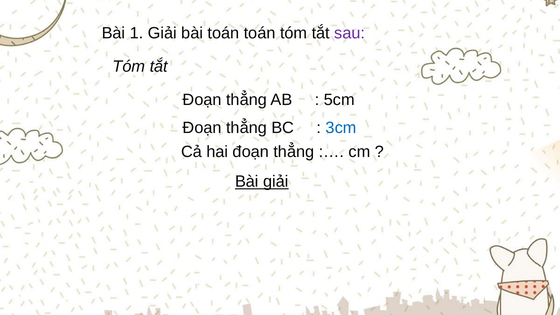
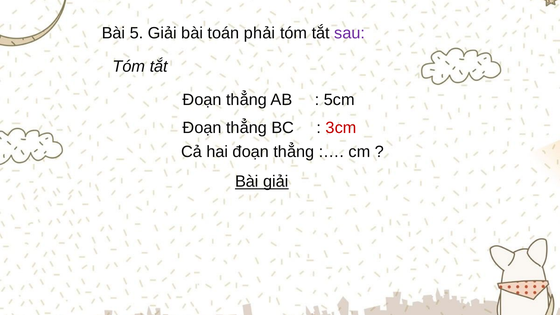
1: 1 -> 5 (137, 33)
toán toán: toán -> phải (260, 33)
3cm colour: blue -> red (341, 128)
